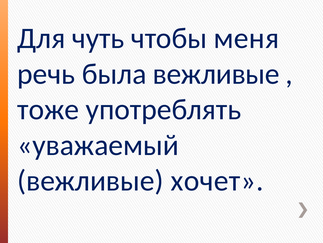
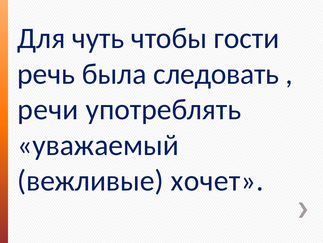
меня: меня -> гости (247, 38)
была вежливые: вежливые -> следовать (216, 74)
тоже: тоже -> речи (48, 109)
